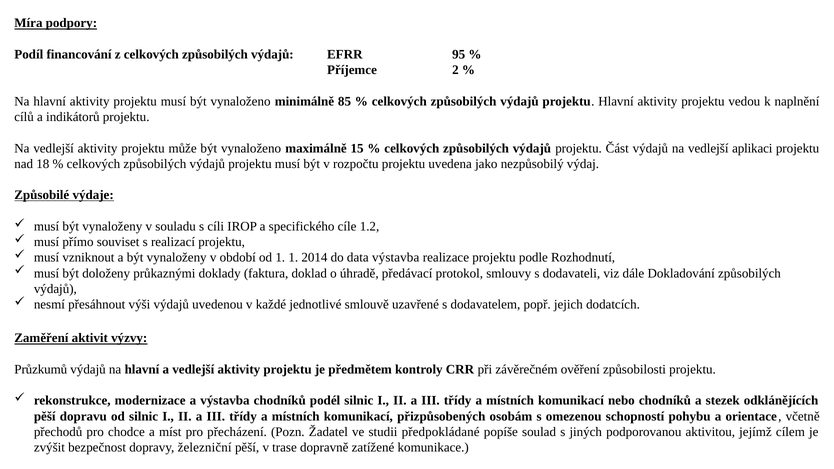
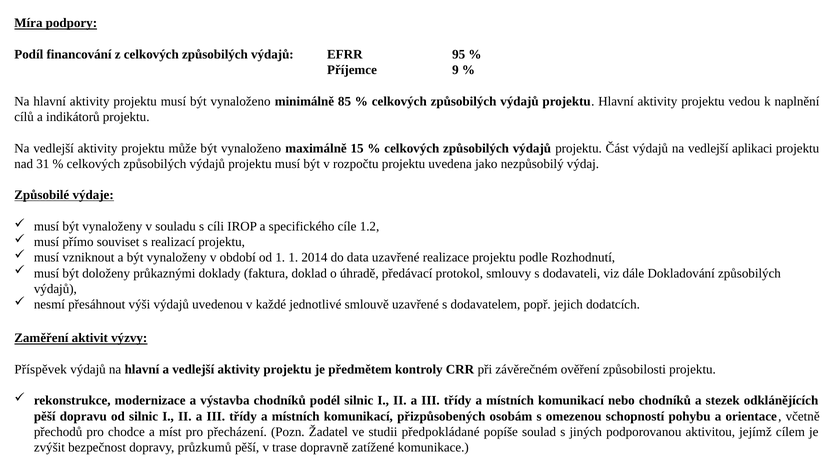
2: 2 -> 9 (455, 70)
18: 18 -> 31 (43, 164)
data výstavba: výstavba -> uzavřené (396, 258)
Průzkumů: Průzkumů -> Příspěvek (41, 370)
železniční: železniční -> průzkumů (205, 448)
